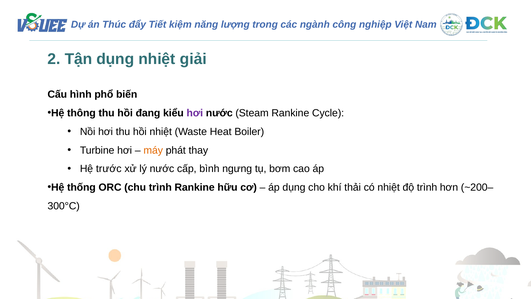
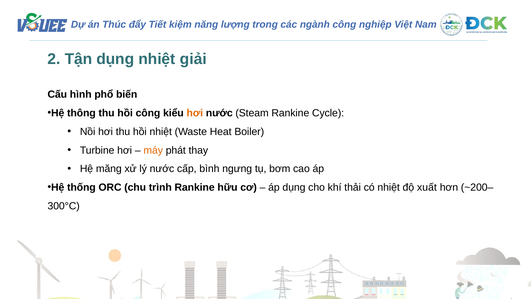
hồi đang: đang -> công (148, 113)
hơi colour: purple -> orange (195, 113)
trước: trước -> măng (109, 169)
độ trình: trình -> xuất (427, 187)
